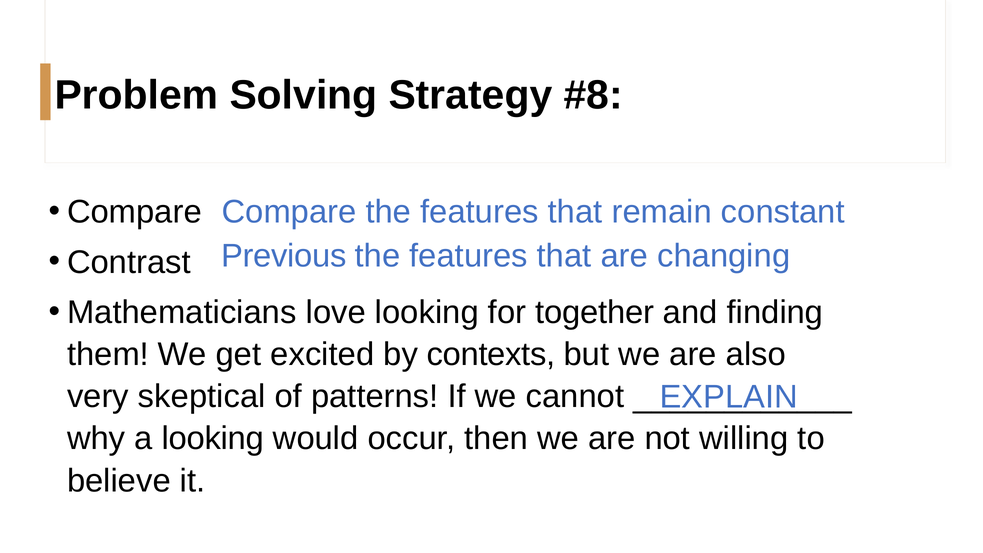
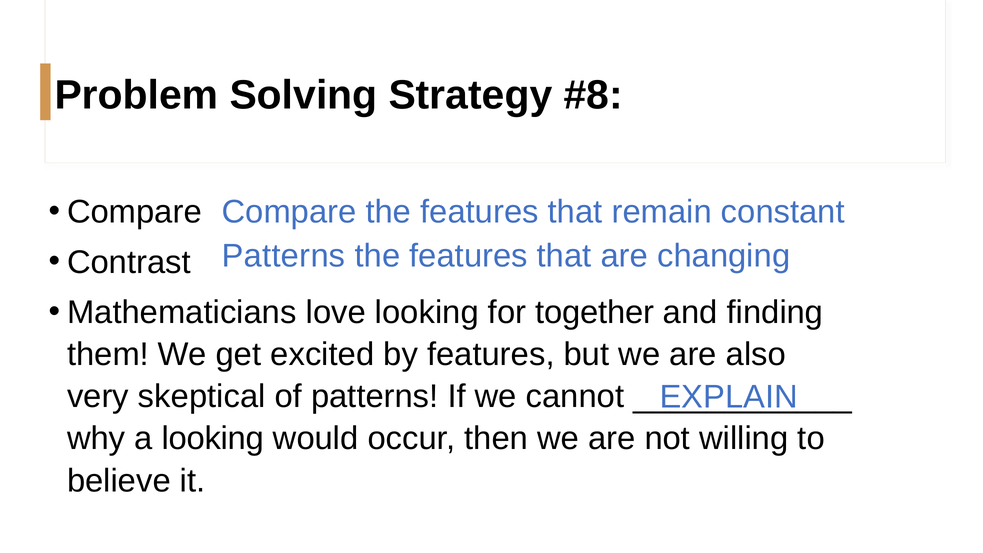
Previous: Previous -> Patterns (284, 256)
by contexts: contexts -> features (491, 354)
